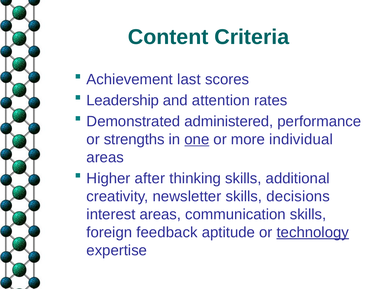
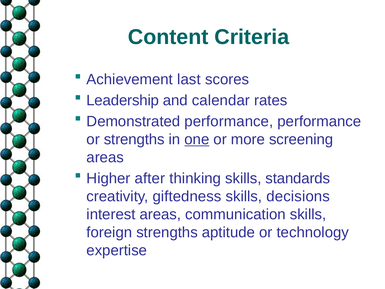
attention: attention -> calendar (221, 100)
Demonstrated administered: administered -> performance (229, 121)
individual: individual -> screening (301, 139)
additional: additional -> standards (298, 178)
newsletter: newsletter -> giftedness (187, 196)
foreign feedback: feedback -> strengths (167, 232)
technology underline: present -> none (313, 232)
